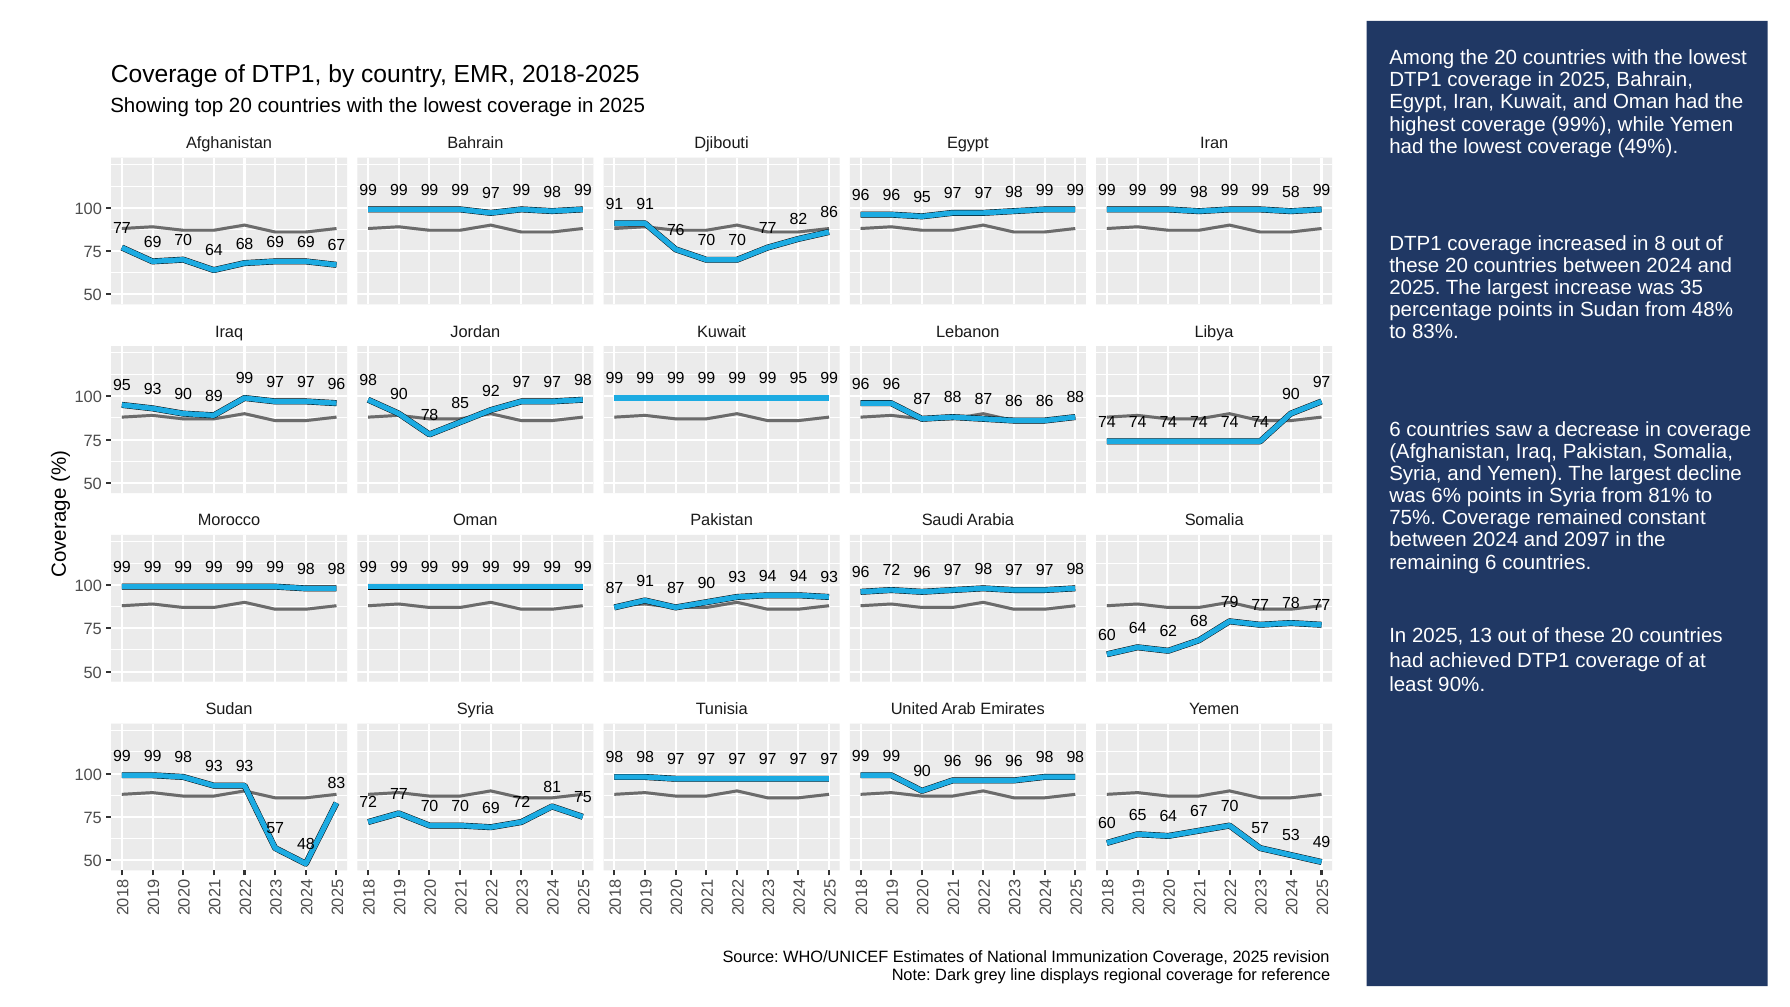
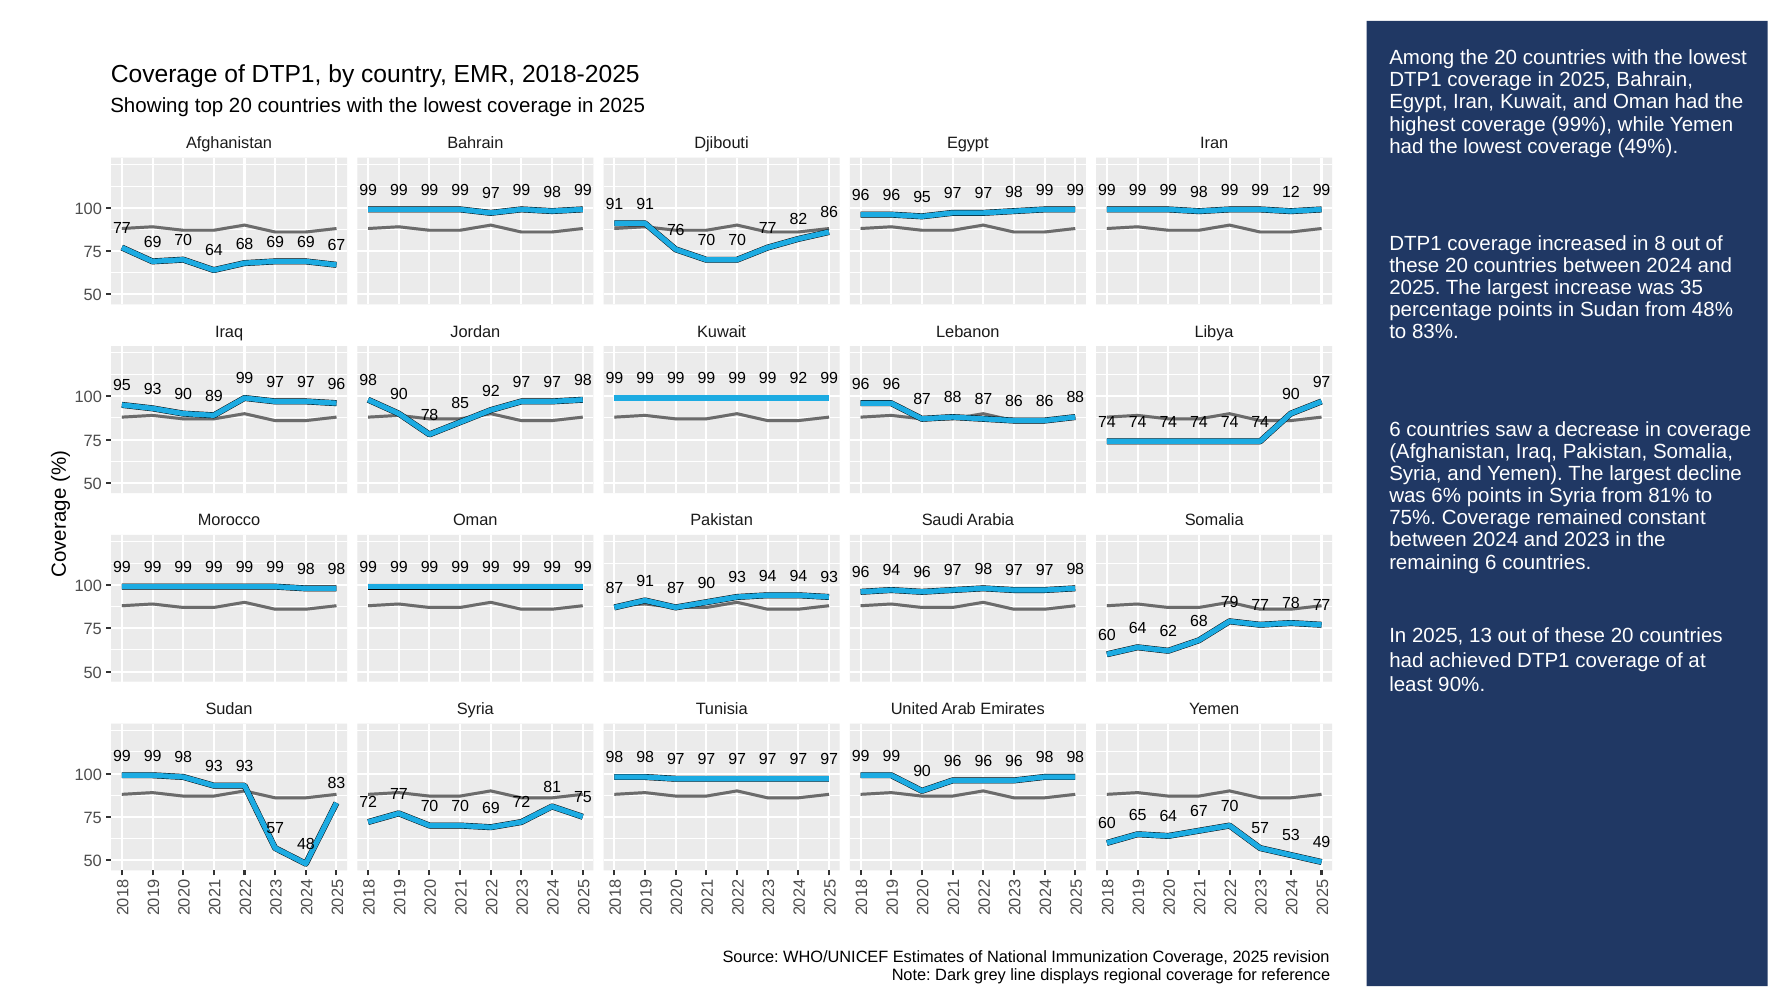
58: 58 -> 12 (1291, 192)
99 95: 95 -> 92 (798, 379)
2097: 2097 -> 2023 (1587, 540)
96 72: 72 -> 94 (891, 571)
